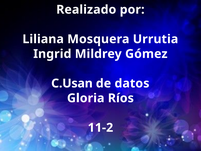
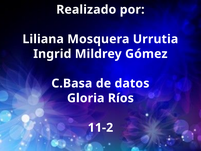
C.Usan: C.Usan -> C.Basa (72, 83)
